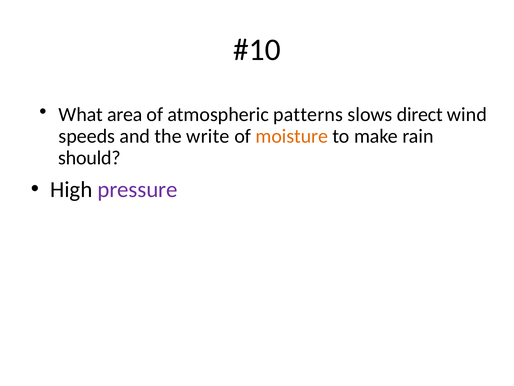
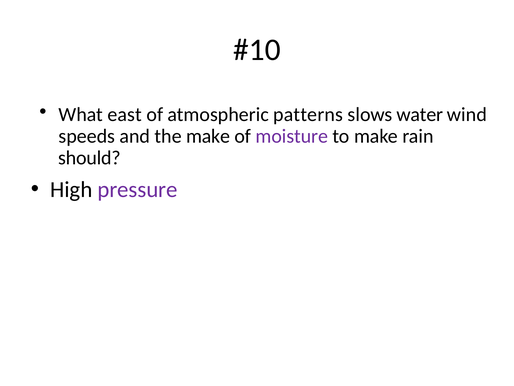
area: area -> east (125, 114)
direct: direct -> water (420, 114)
the write: write -> make (208, 136)
moisture colour: orange -> purple (292, 136)
